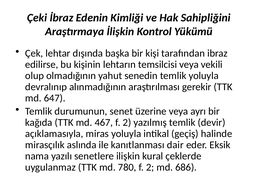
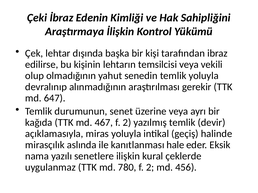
dair: dair -> hale (175, 145)
686: 686 -> 456 (186, 168)
